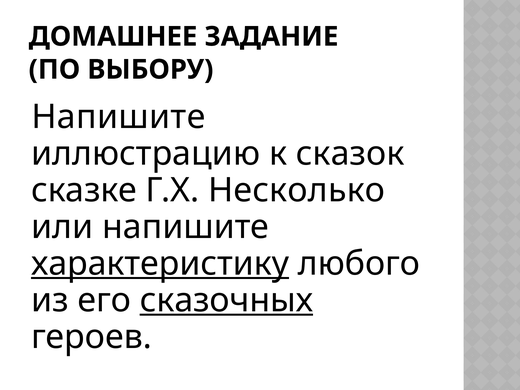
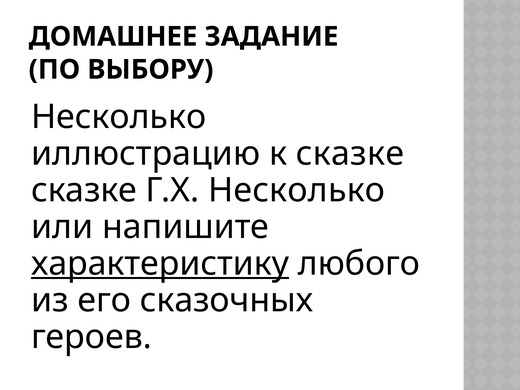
Напишите: Напишите -> Несколько (119, 117)
к сказок: сказок -> сказке (350, 153)
сказочных underline: present -> none (227, 300)
